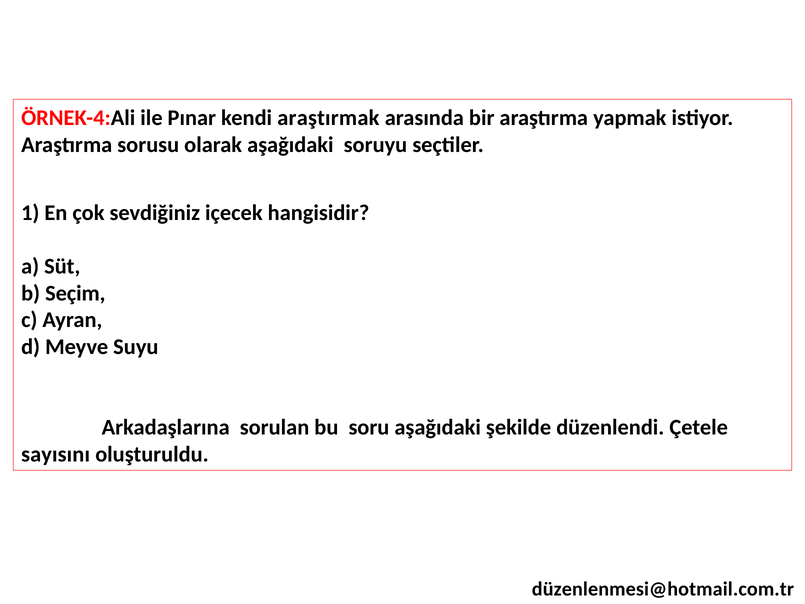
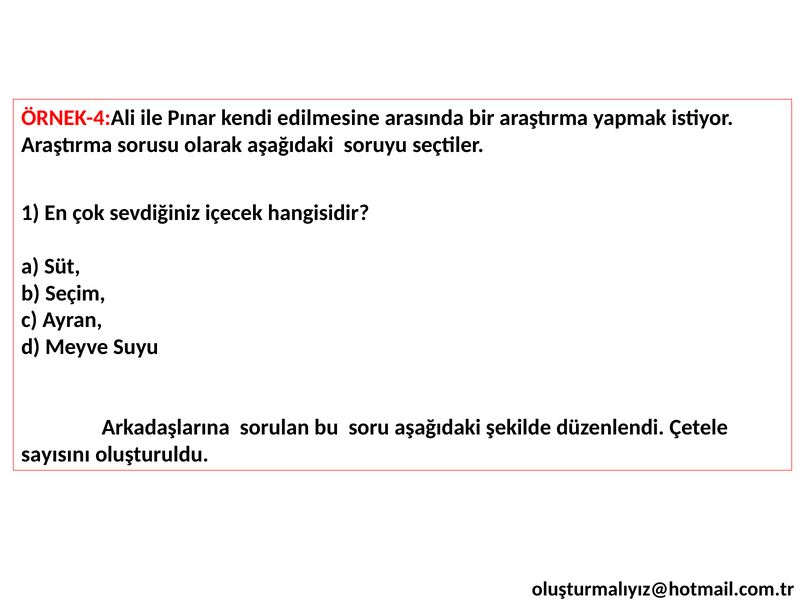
araştırmak: araştırmak -> edilmesine (328, 118)
düzenlenmesi@hotmail.com.tr: düzenlenmesi@hotmail.com.tr -> oluşturmalıyız@hotmail.com.tr (663, 589)
